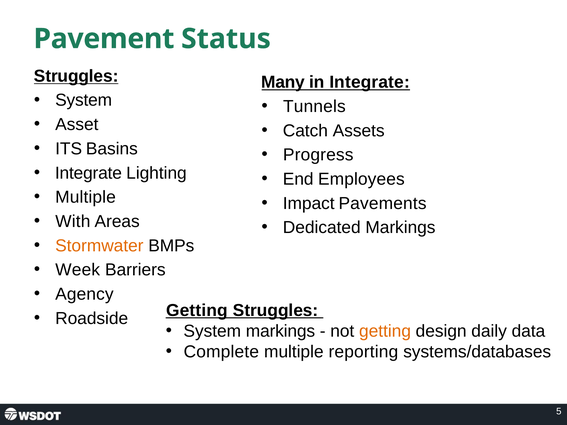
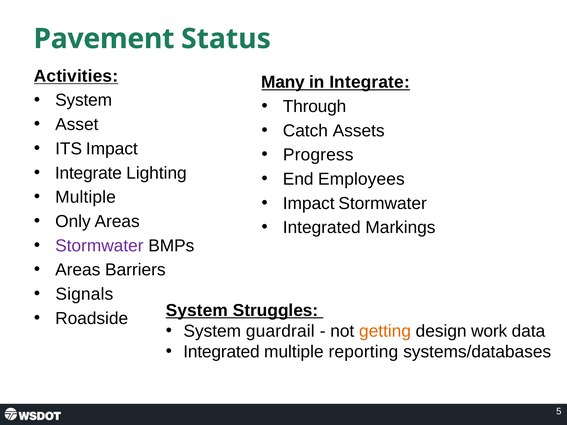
Struggles: Struggles -> Activities (76, 76)
Tunnels: Tunnels -> Through (315, 106)
ITS Basins: Basins -> Impact (112, 149)
Impact Pavements: Pavements -> Stormwater (383, 203)
With: With -> Only (73, 222)
Dedicated: Dedicated -> Integrated (322, 228)
Stormwater colour: orange -> purple (99, 246)
Week: Week -> Areas (78, 270)
Agency: Agency -> Signals (84, 294)
Getting: Getting -> System (197, 311)
System markings: markings -> guardrail (280, 331)
daily: daily -> work (489, 331)
Complete: Complete -> Integrated (221, 352)
